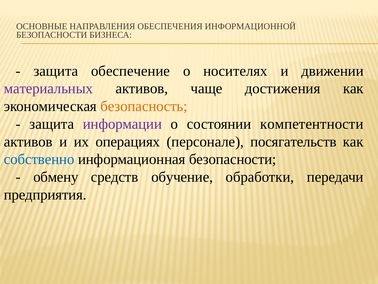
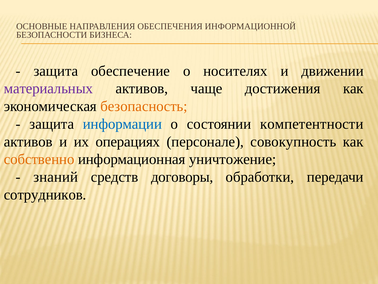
информации colour: purple -> blue (122, 124)
посягательств: посягательств -> совокупность (293, 141)
собственно colour: blue -> orange (39, 159)
информационная безопасности: безопасности -> уничтожение (233, 159)
обмену: обмену -> знаний (56, 177)
обучение: обучение -> договоры (182, 177)
предприятия: предприятия -> сотрудников (45, 194)
